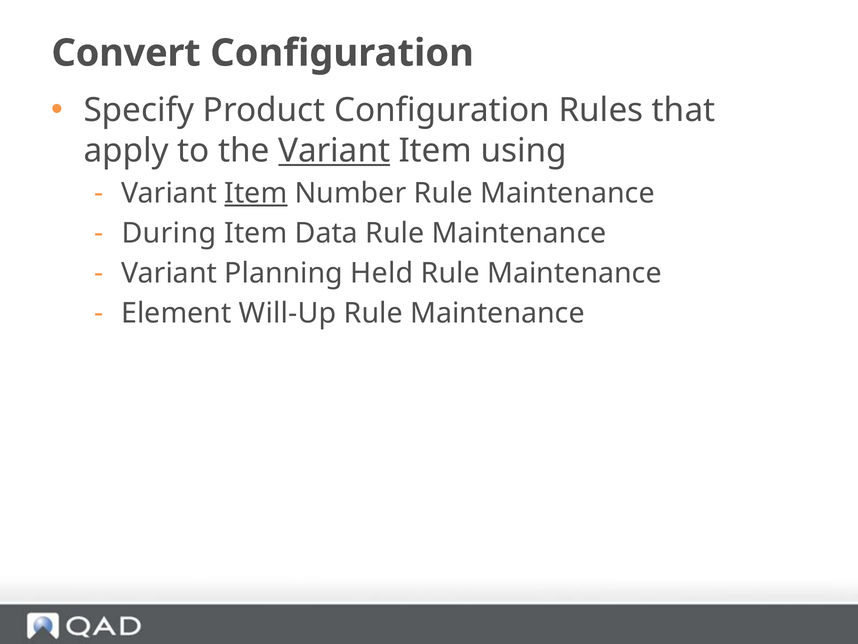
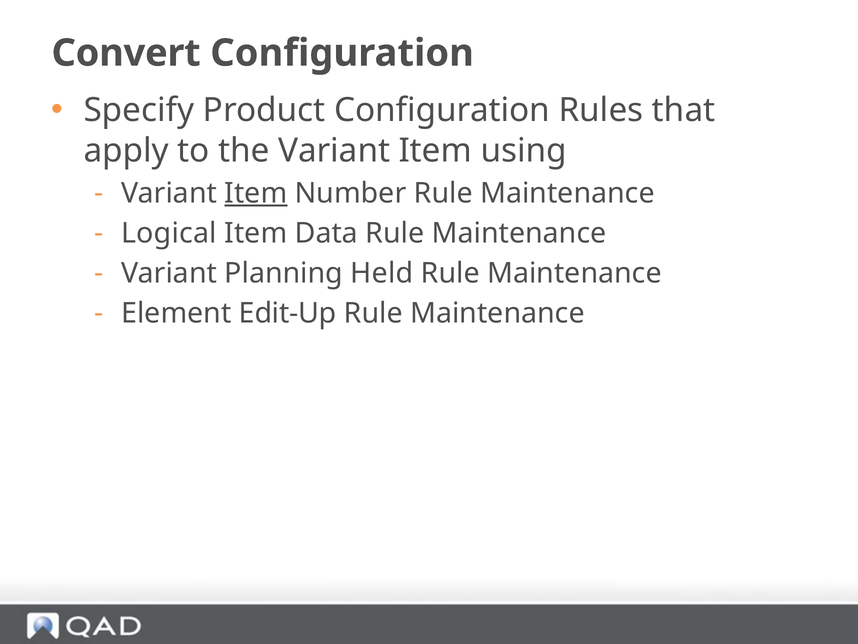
Variant underline: present -> none (334, 150)
During: During -> Logical (169, 233)
Will-Up: Will-Up -> Edit-Up (288, 313)
